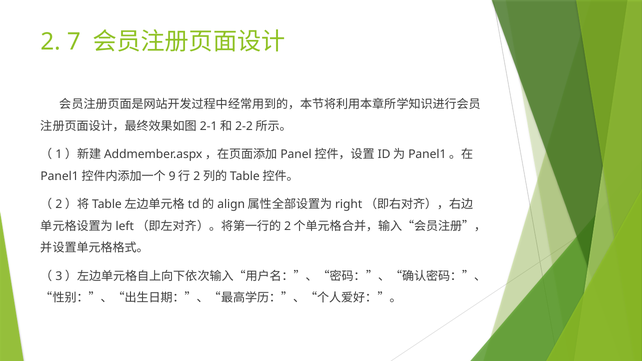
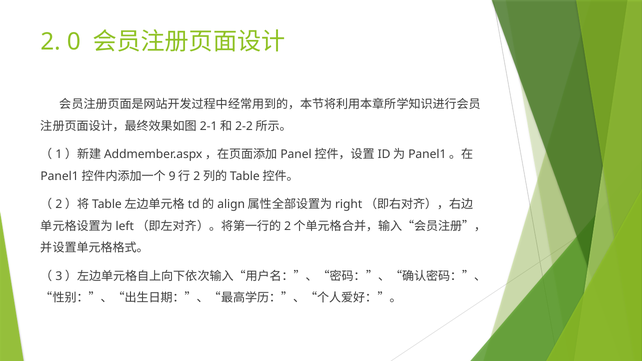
7: 7 -> 0 (74, 42)
